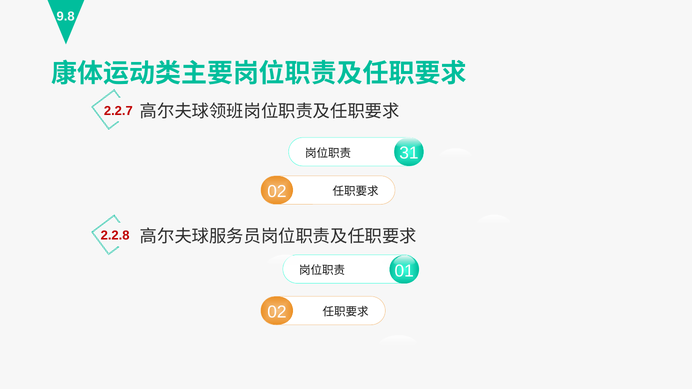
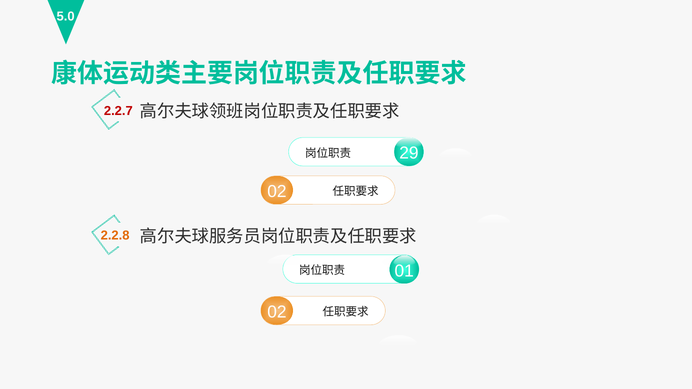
9.8: 9.8 -> 5.0 (66, 17)
31: 31 -> 29 (409, 153)
2.2.8 colour: red -> orange (115, 236)
